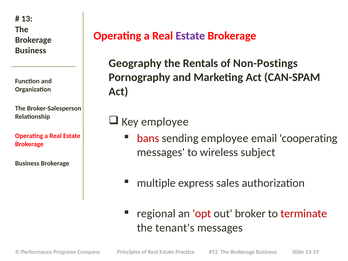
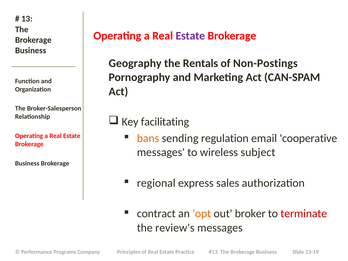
employee: employee -> facilitating (165, 122)
bans colour: red -> orange (148, 138)
sending employee: employee -> regulation (225, 138)
cooperating: cooperating -> cooperative (308, 138)
multiple: multiple -> regional (156, 183)
regional: regional -> contract (156, 214)
opt colour: red -> orange (202, 214)
tenant's: tenant's -> review's (175, 228)
